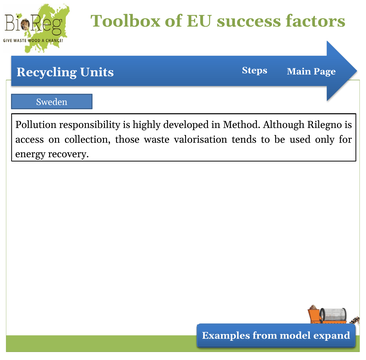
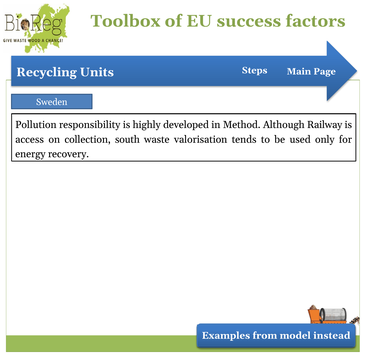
Rilegno: Rilegno -> Railway (325, 125)
those: those -> south (127, 140)
expand: expand -> instead (332, 336)
